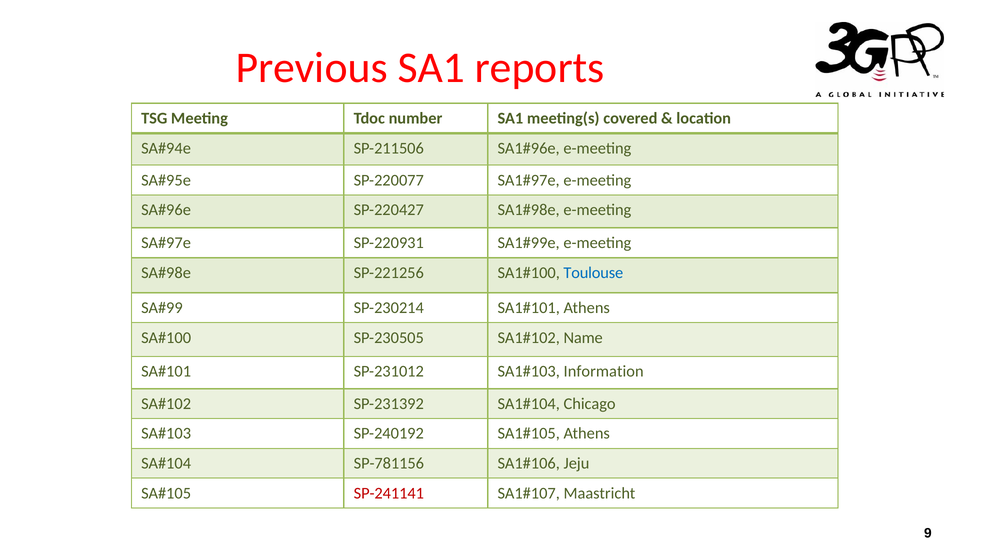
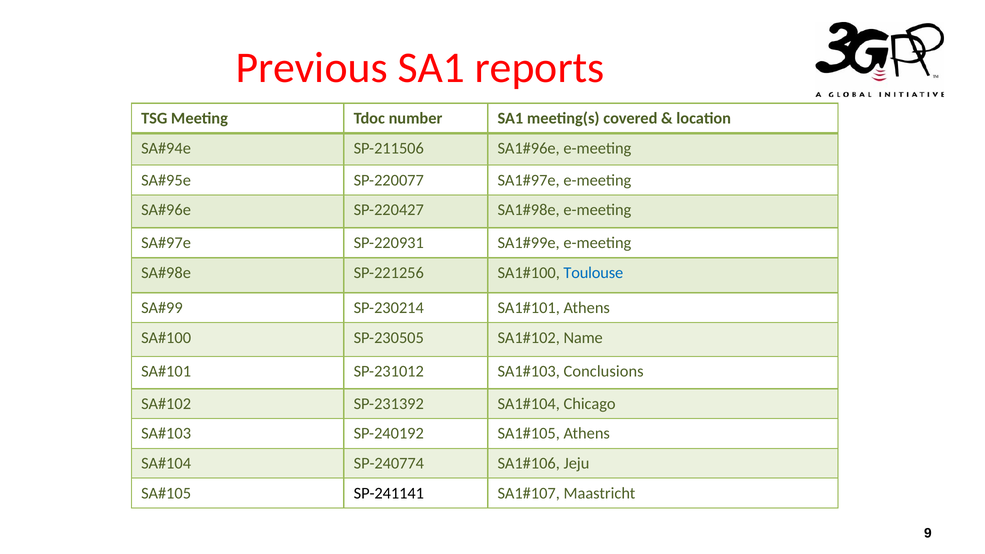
Information: Information -> Conclusions (604, 372)
SP-781156: SP-781156 -> SP-240774 (389, 463)
SP-241141 colour: red -> black (389, 493)
